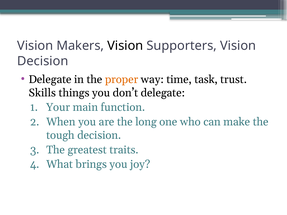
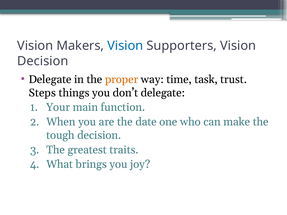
Vision colour: black -> blue (125, 46)
Skills: Skills -> Steps (42, 93)
long: long -> date (146, 122)
